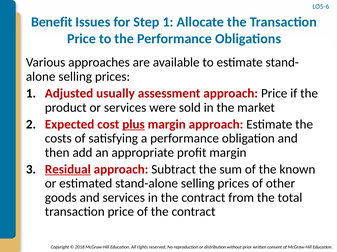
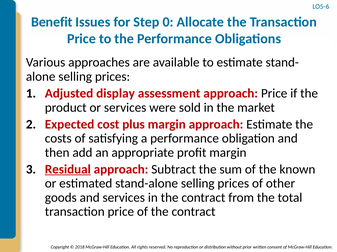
Step 1: 1 -> 0 (168, 22)
usually: usually -> display (116, 94)
plus underline: present -> none (134, 125)
